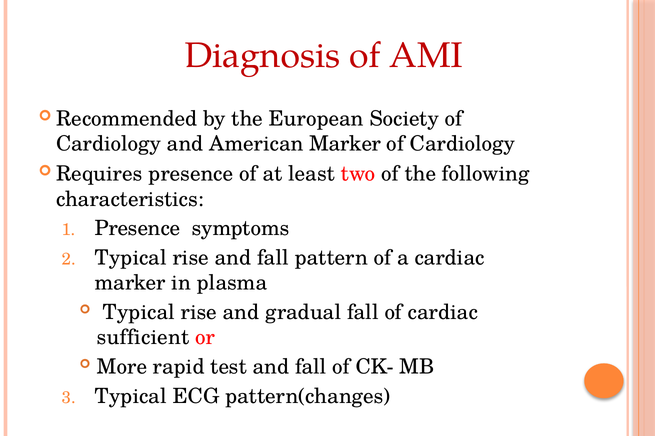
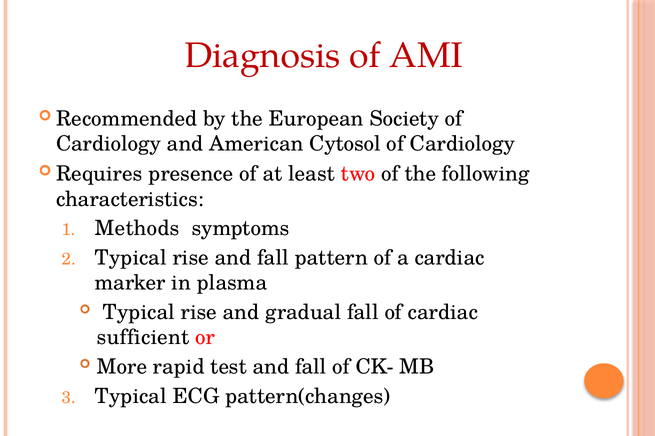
American Marker: Marker -> Cytosol (345, 144)
Presence: Presence -> Methods (137, 229)
